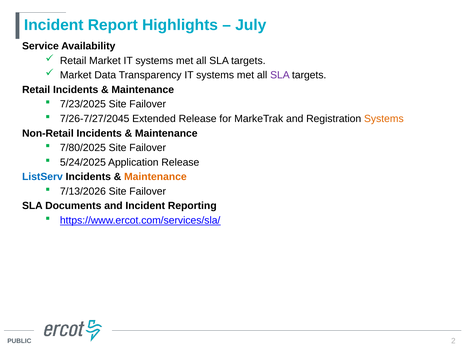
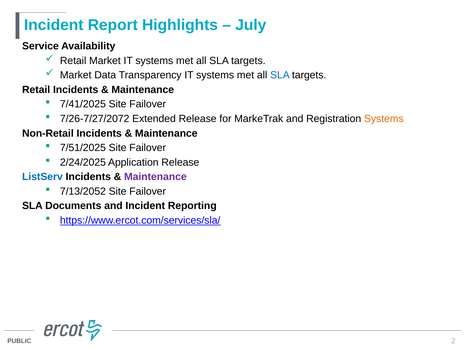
SLA colour: purple -> blue (280, 75)
7/23/2025: 7/23/2025 -> 7/41/2025 (83, 104)
7/26-7/27/2045: 7/26-7/27/2045 -> 7/26-7/27/2072 (95, 119)
7/80/2025: 7/80/2025 -> 7/51/2025 (83, 148)
5/24/2025: 5/24/2025 -> 2/24/2025 (83, 162)
Maintenance colour: orange -> purple (155, 177)
7/13/2026: 7/13/2026 -> 7/13/2052 (83, 191)
